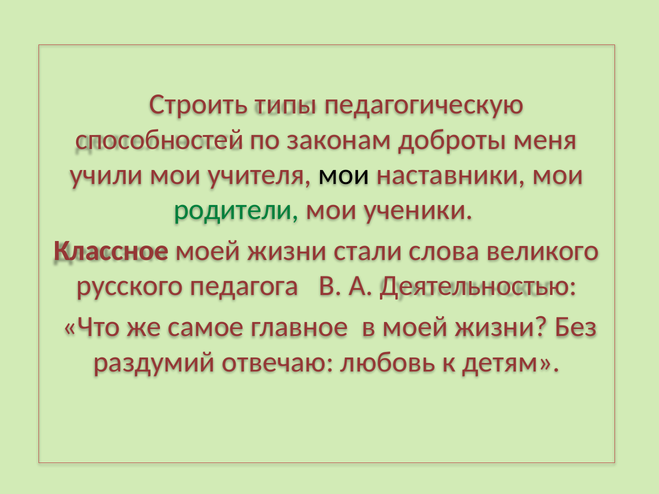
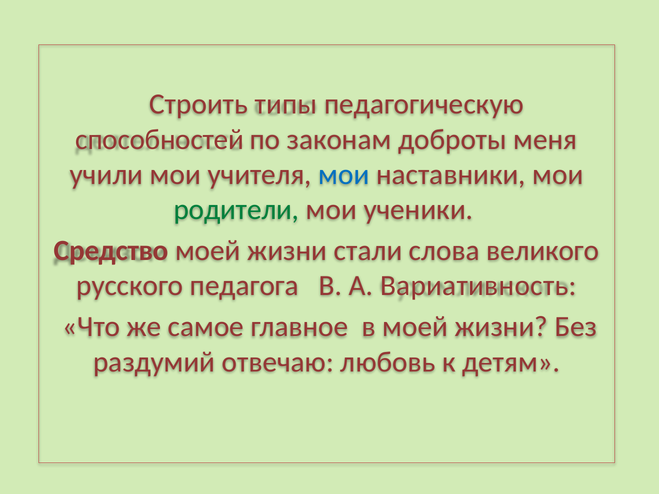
мои colour: black -> blue (344, 175)
Классное: Классное -> Средство (111, 251)
Деятельностью: Деятельностью -> Вариативность (478, 286)
